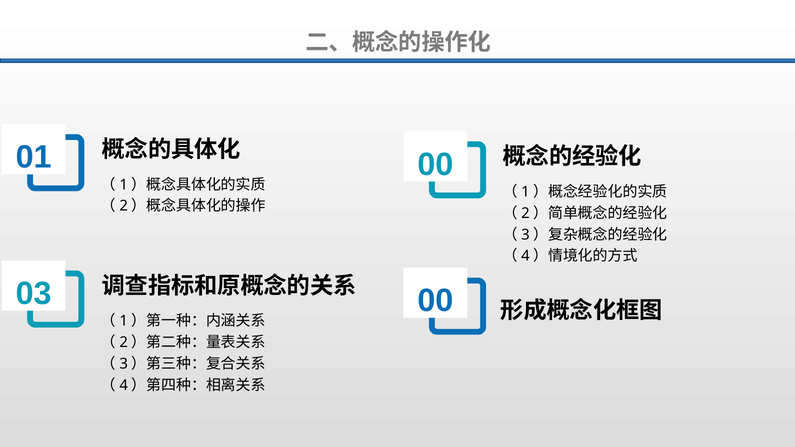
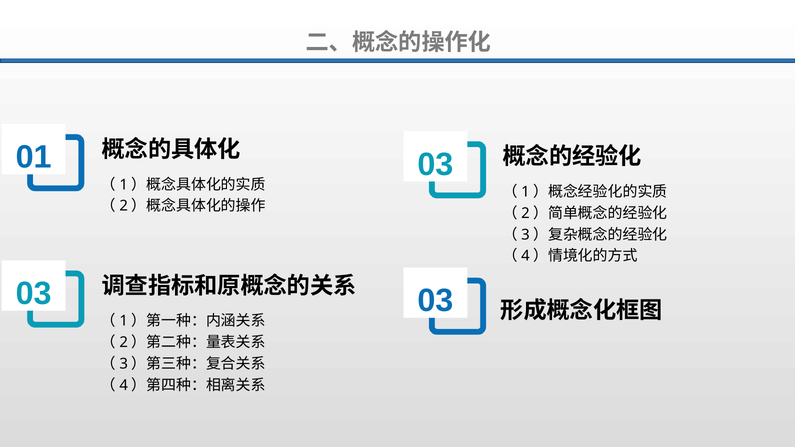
00: 00 -> 03 (435, 165)
00: 00 -> 03 (435, 301)
